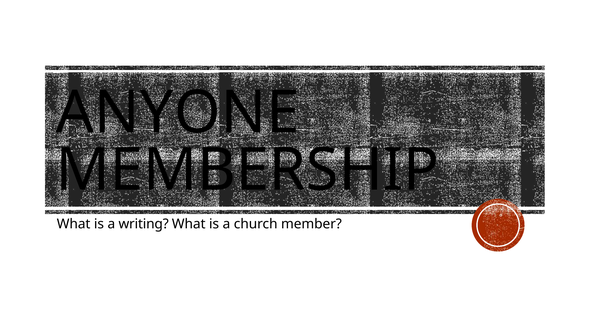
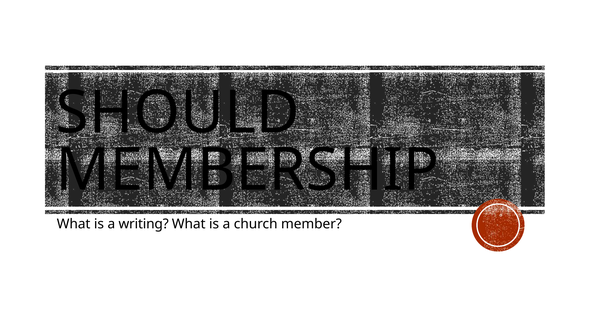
ANYONE: ANYONE -> SHOULD (178, 113)
